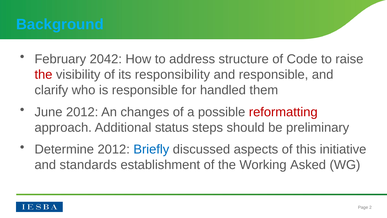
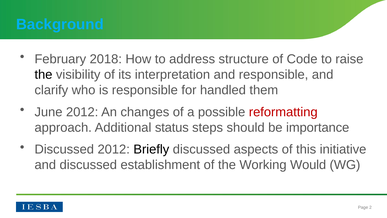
2042: 2042 -> 2018 (106, 59)
the colour: red -> black (43, 74)
responsibility: responsibility -> interpretation (172, 74)
preliminary: preliminary -> importance (318, 127)
Determine: Determine -> Discussed (64, 149)
Briefly colour: blue -> black (151, 149)
and standards: standards -> discussed (88, 165)
Asked: Asked -> Would (308, 165)
